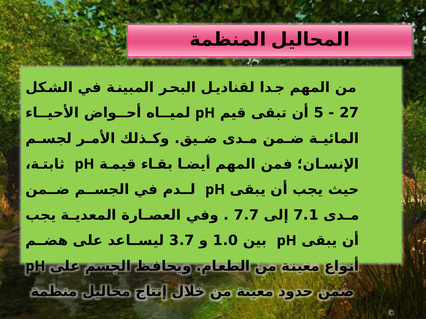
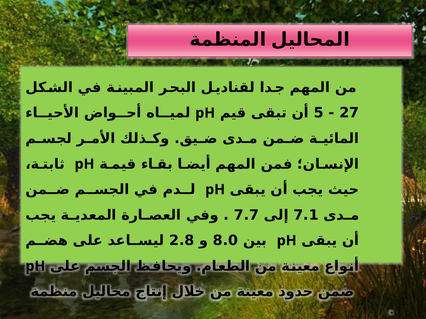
3.7: 3.7 -> 2.8 (182, 241)
1.0: 1.0 -> 8.0 (226, 241)
